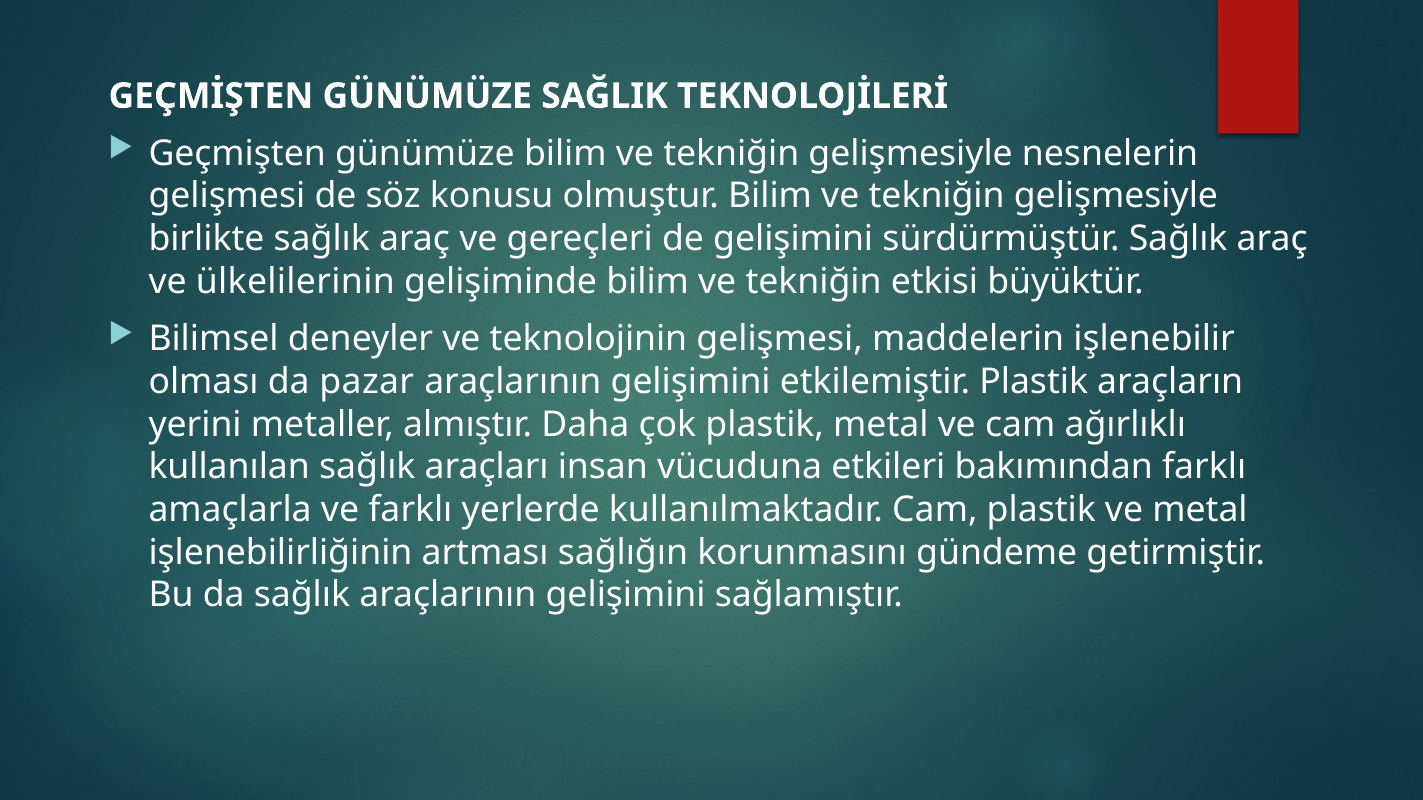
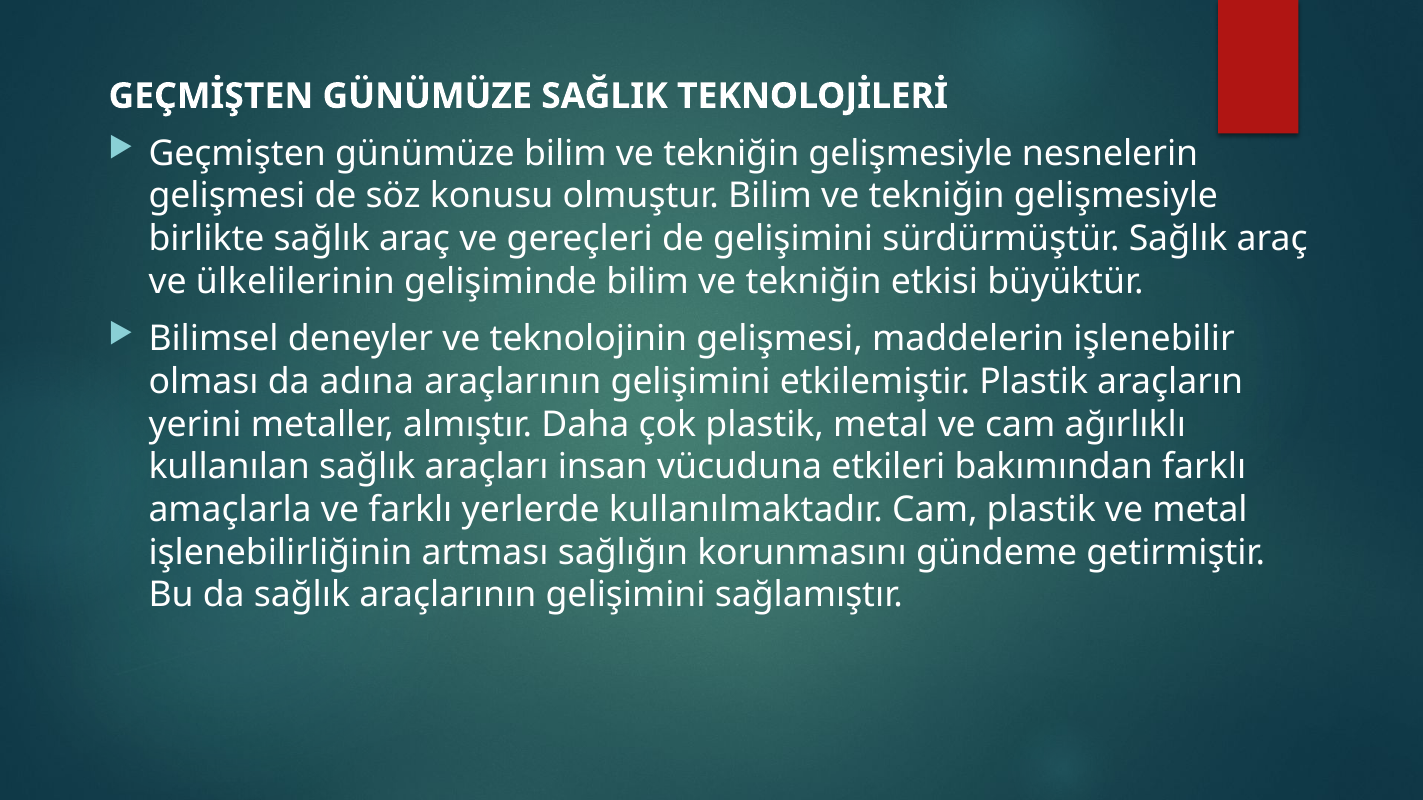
pazar: pazar -> adına (367, 382)
